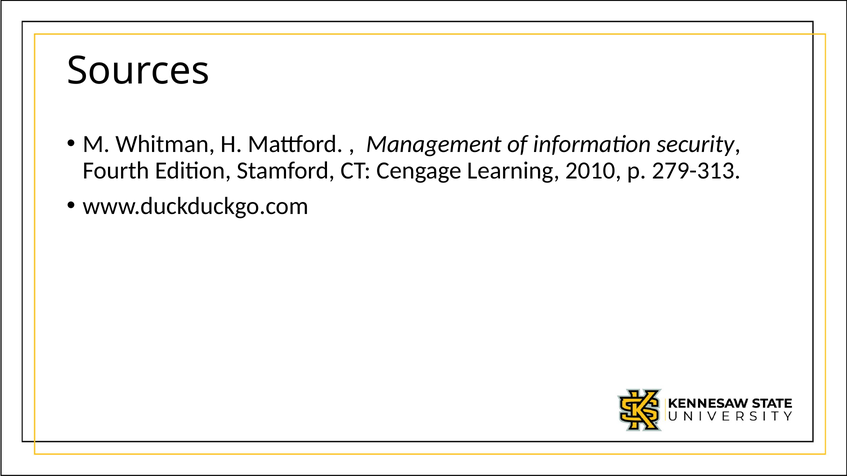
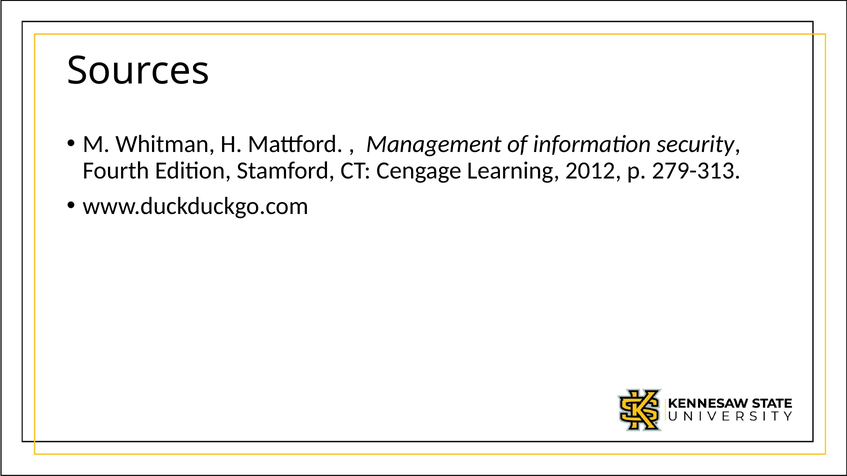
2010: 2010 -> 2012 (593, 171)
